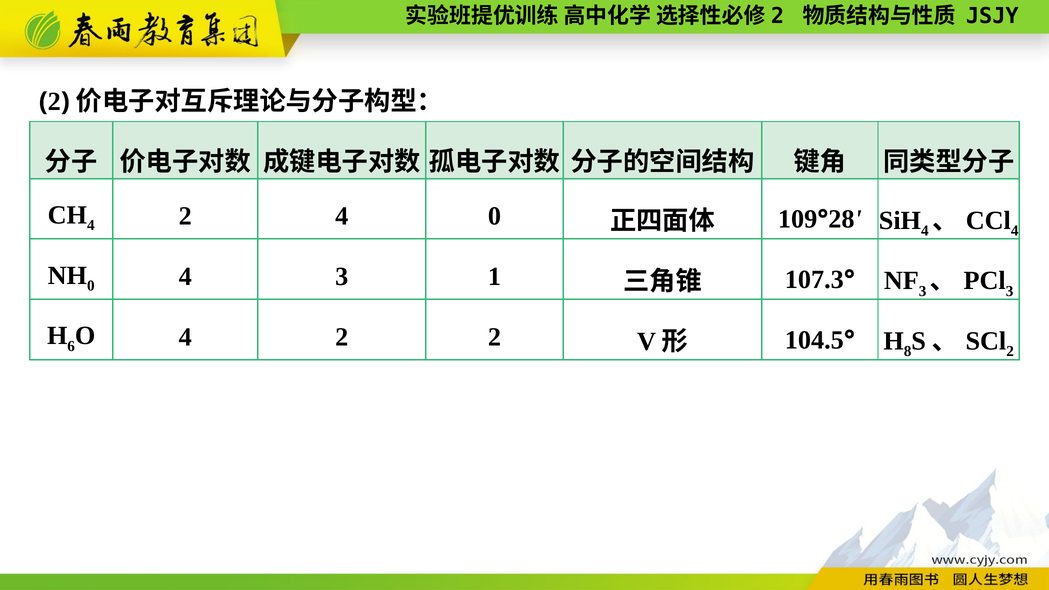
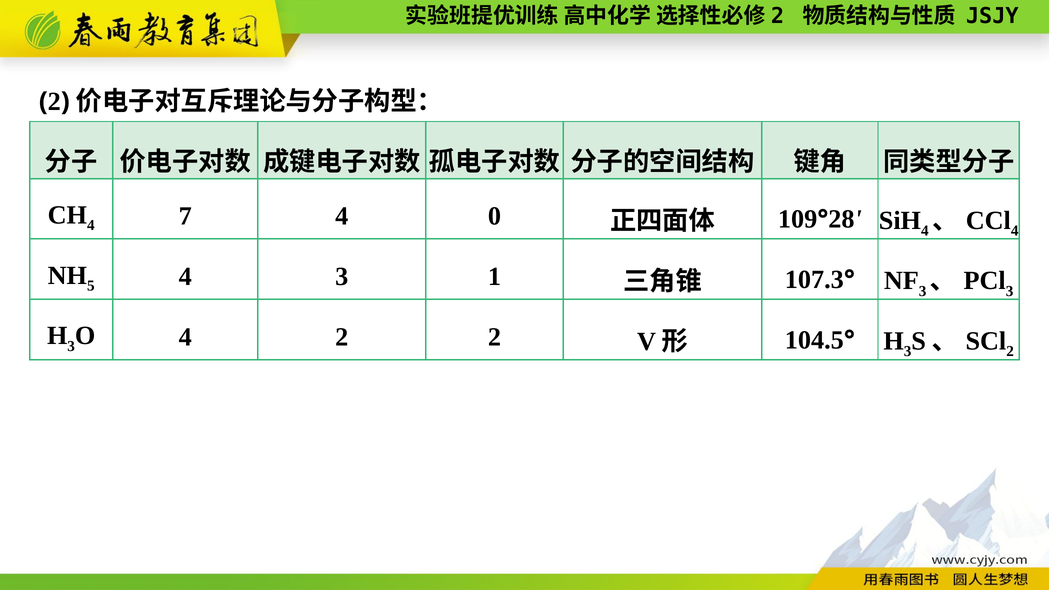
2: 2 -> 7 (185, 216)
0: 0 -> 5 (91, 286)
6: 6 -> 3 (71, 346)
8: 8 -> 3 (908, 351)
